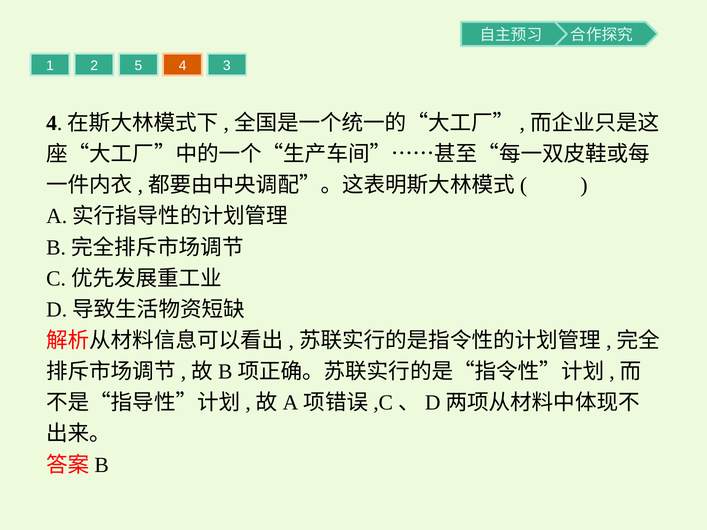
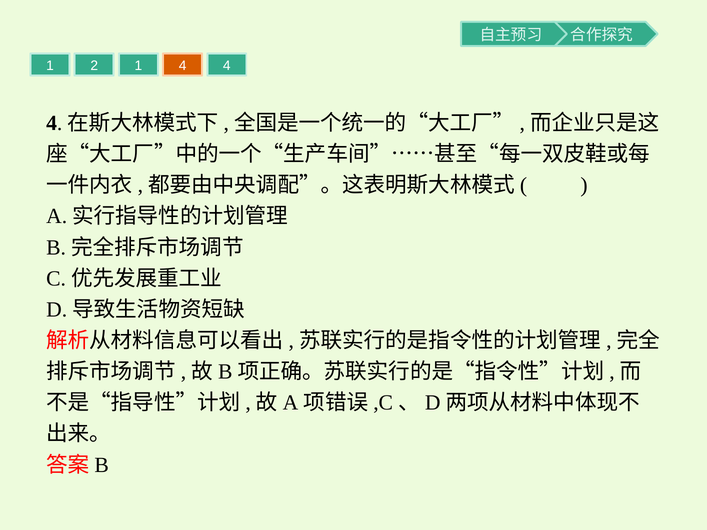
2 5: 5 -> 1 (138, 66)
4 3: 3 -> 4 (227, 66)
